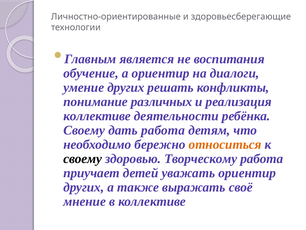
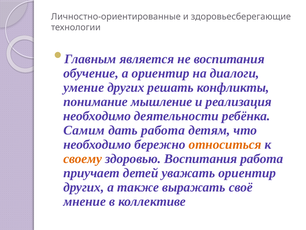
различных: различных -> мышление (162, 102)
коллективе: коллективе -> необходимо (97, 116)
Своему: Своему -> Самим (84, 130)
своему colour: black -> orange (83, 158)
здоровью Творческому: Творческому -> Воспитания (201, 158)
